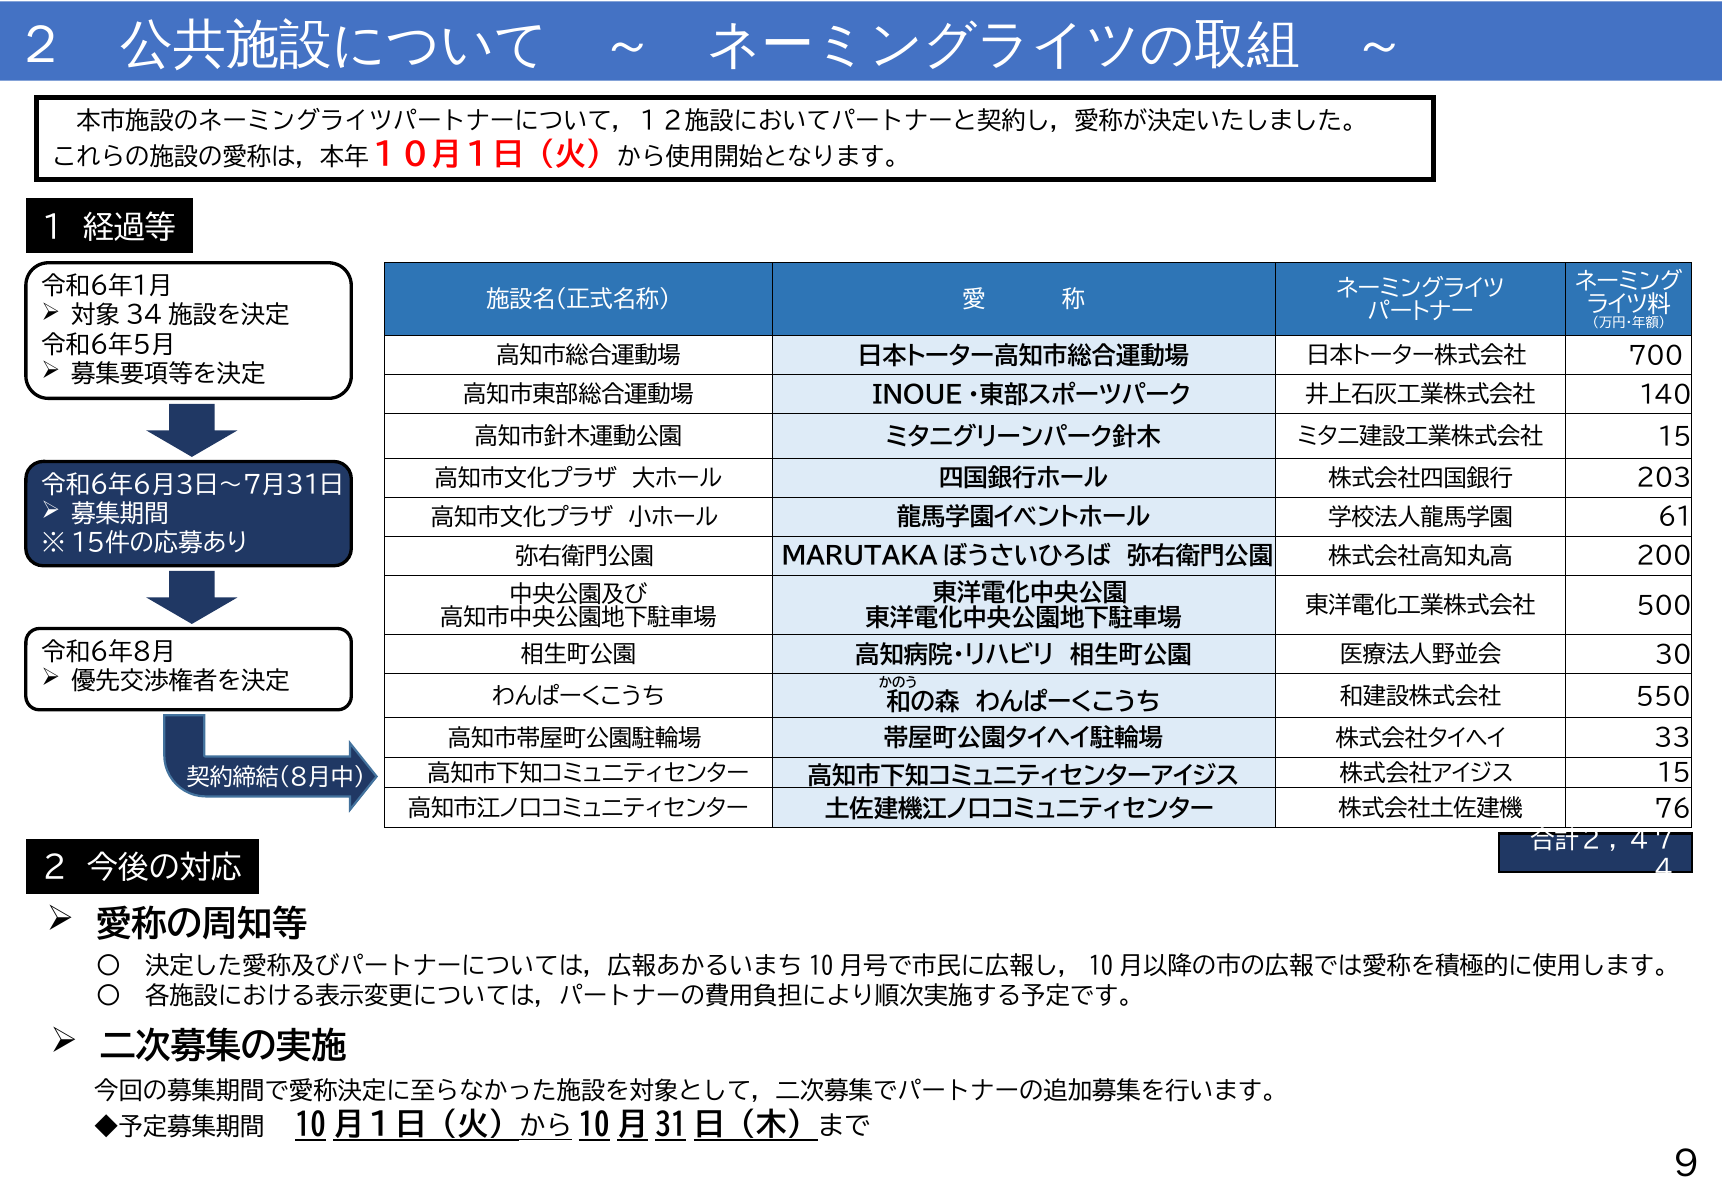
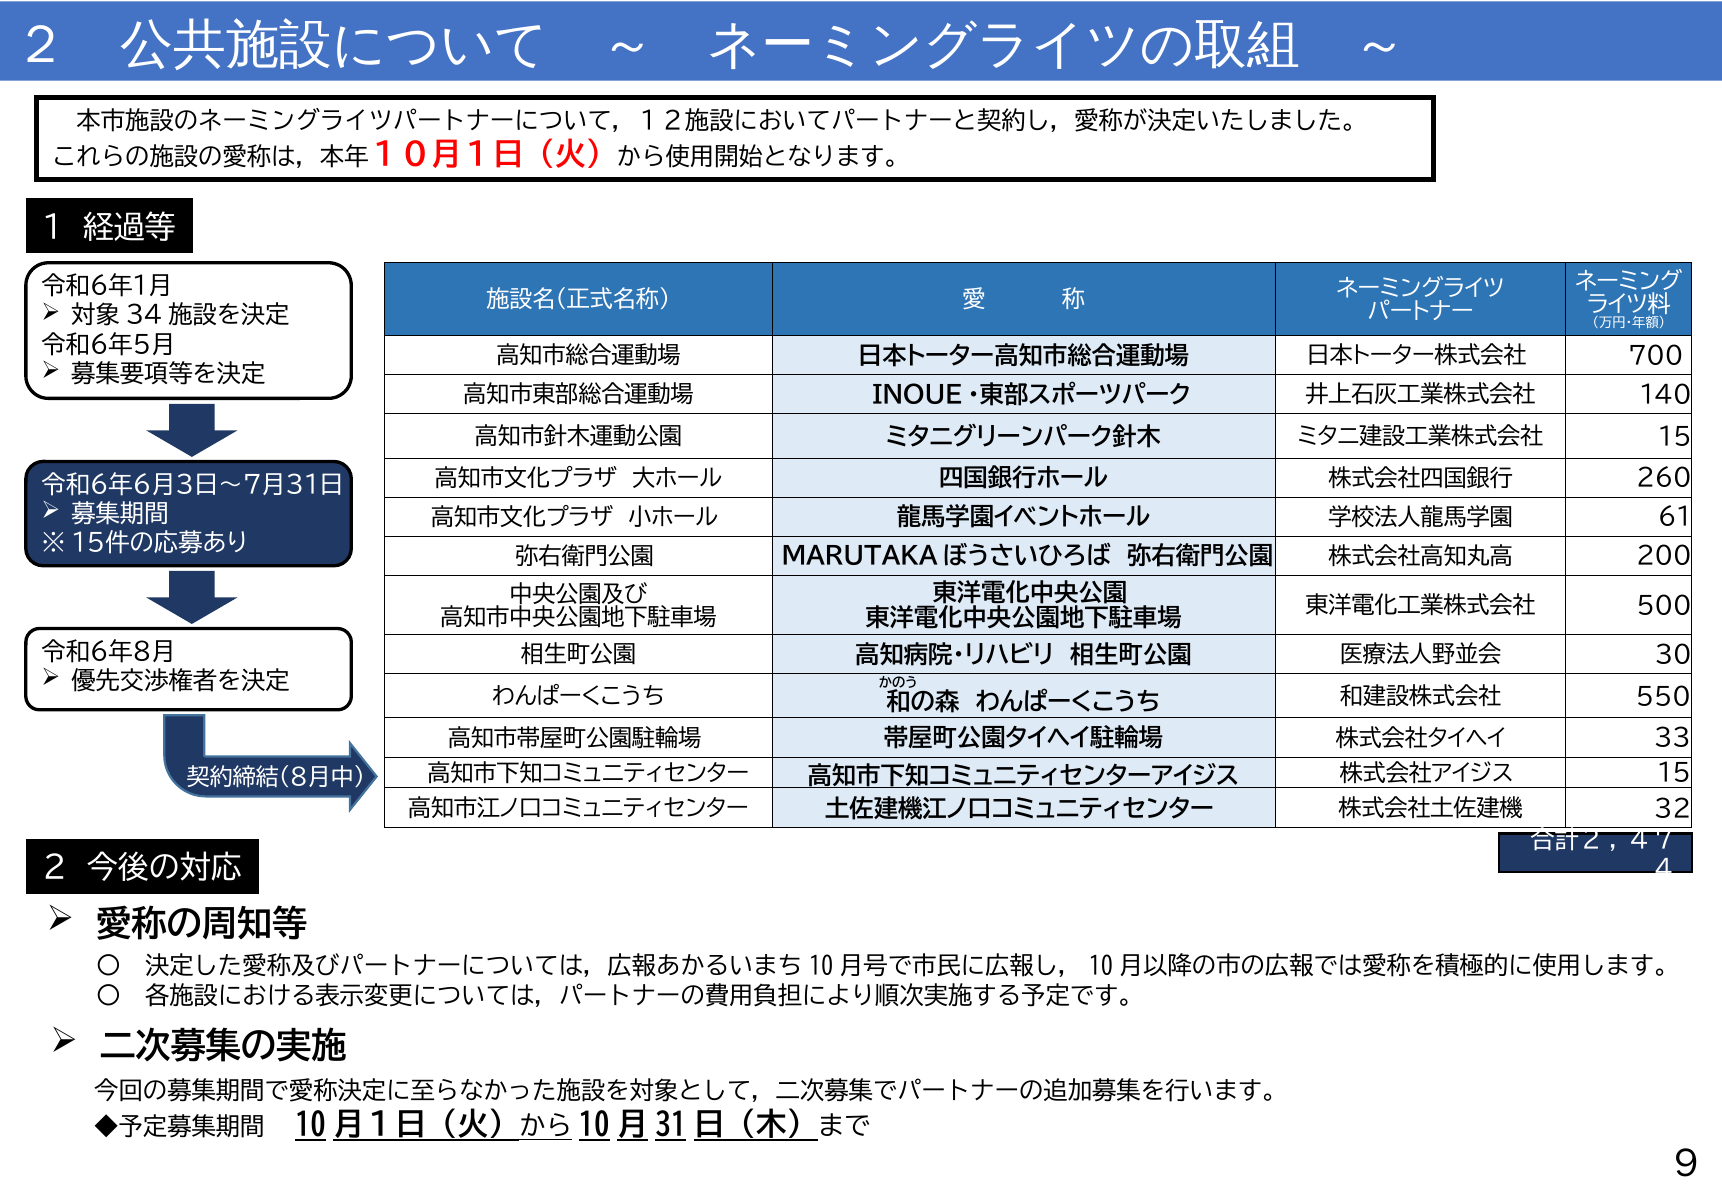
203: 203 -> 260 (1664, 479)
76: 76 -> 32 (1673, 809)
